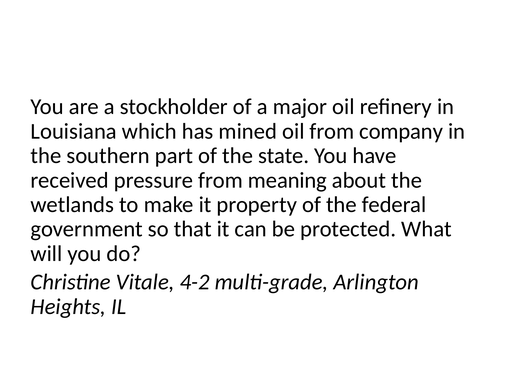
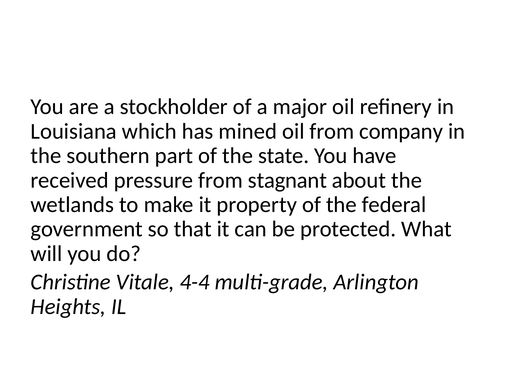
meaning: meaning -> stagnant (287, 180)
4-2: 4-2 -> 4-4 (195, 283)
